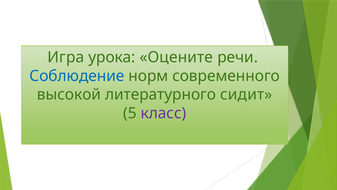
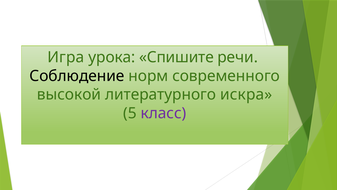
Оцените: Оцените -> Спишите (176, 57)
Соблюдение colour: blue -> black (77, 76)
сидит: сидит -> искра (246, 94)
